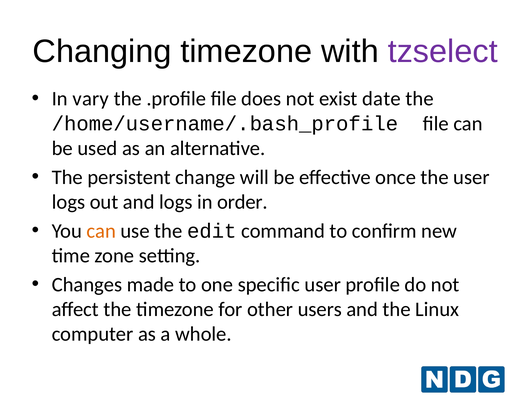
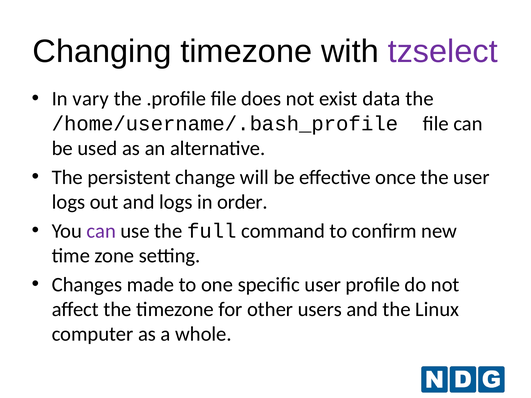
date: date -> data (381, 99)
can colour: orange -> purple (101, 231)
edit: edit -> full (212, 231)
